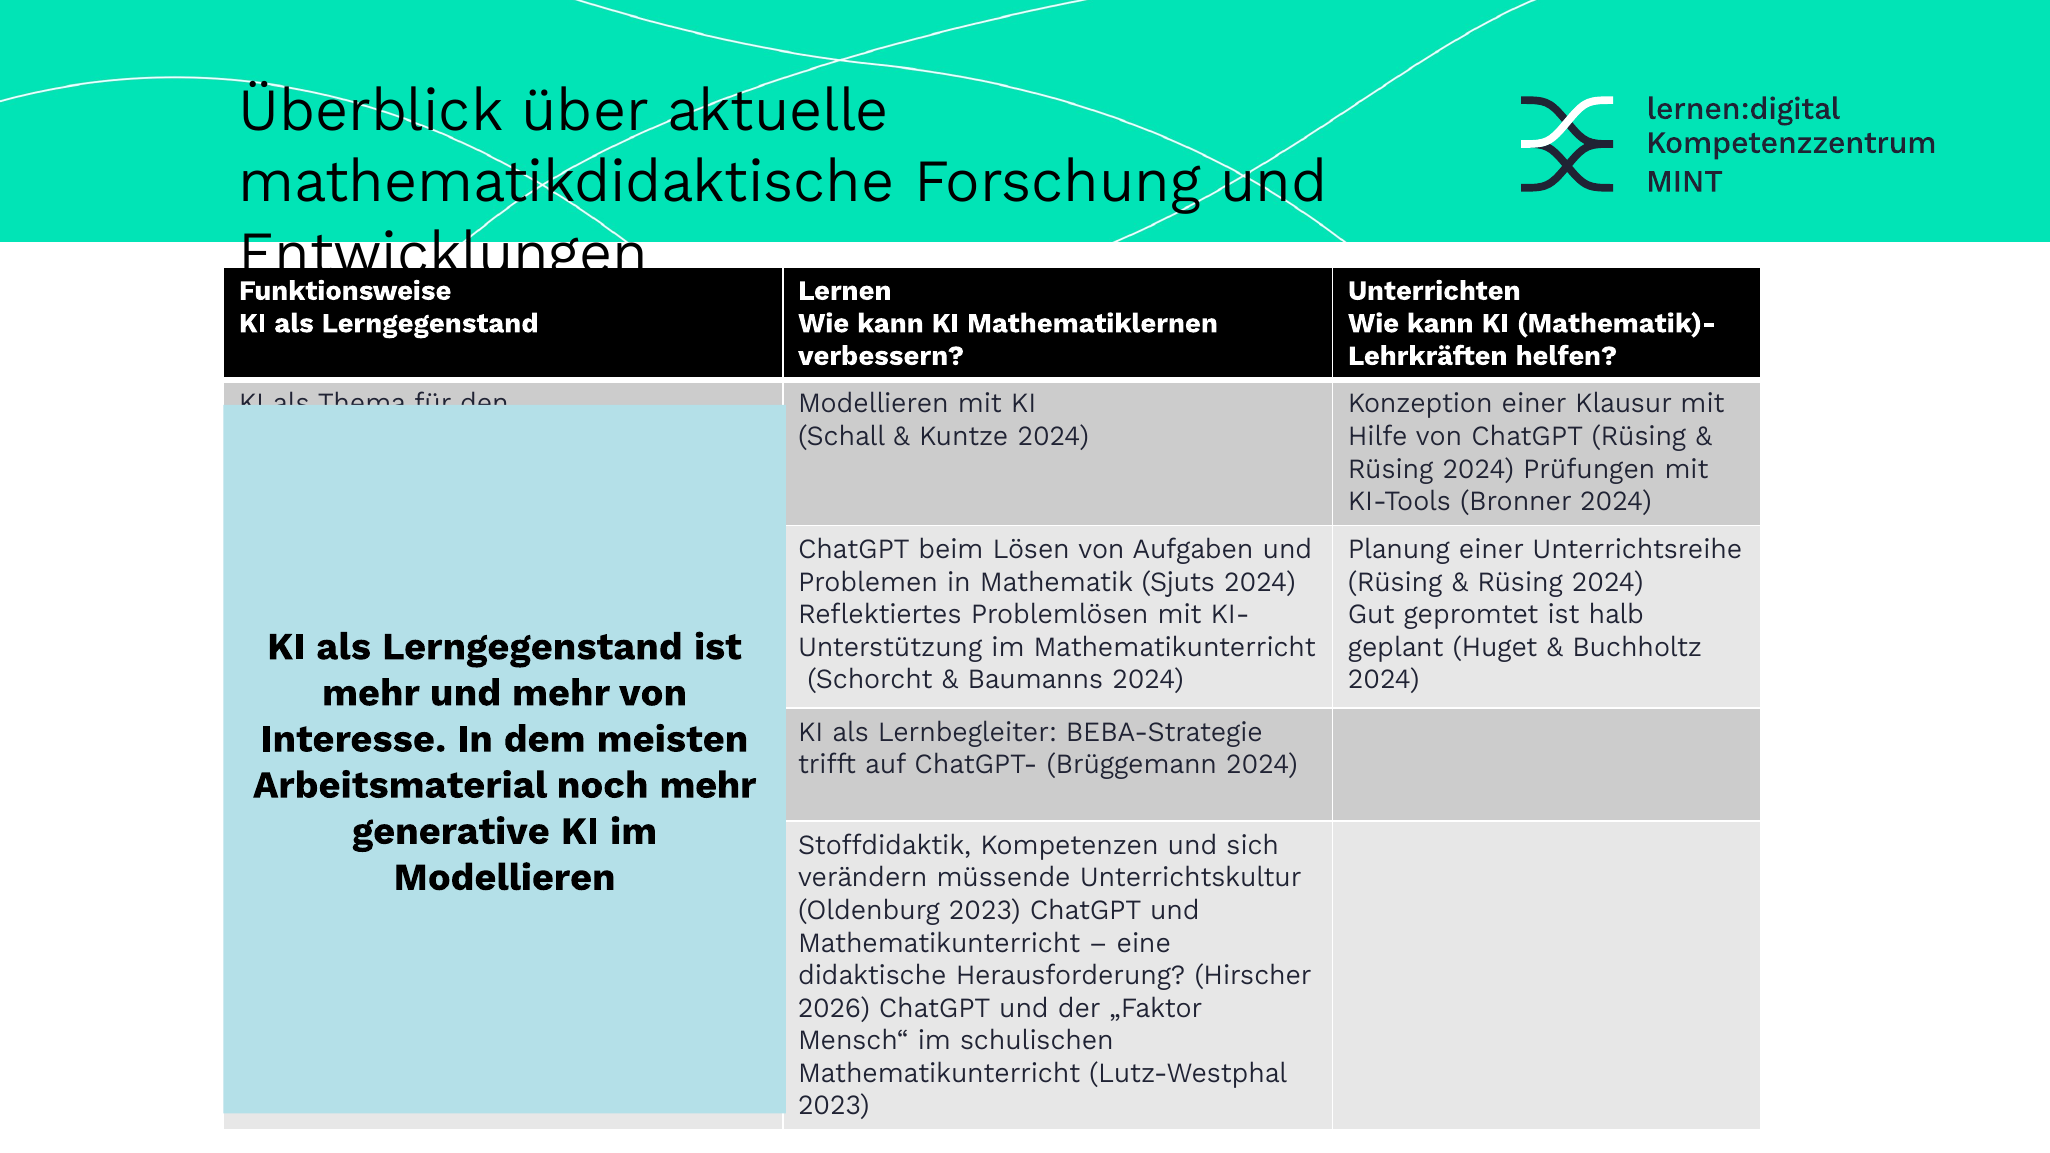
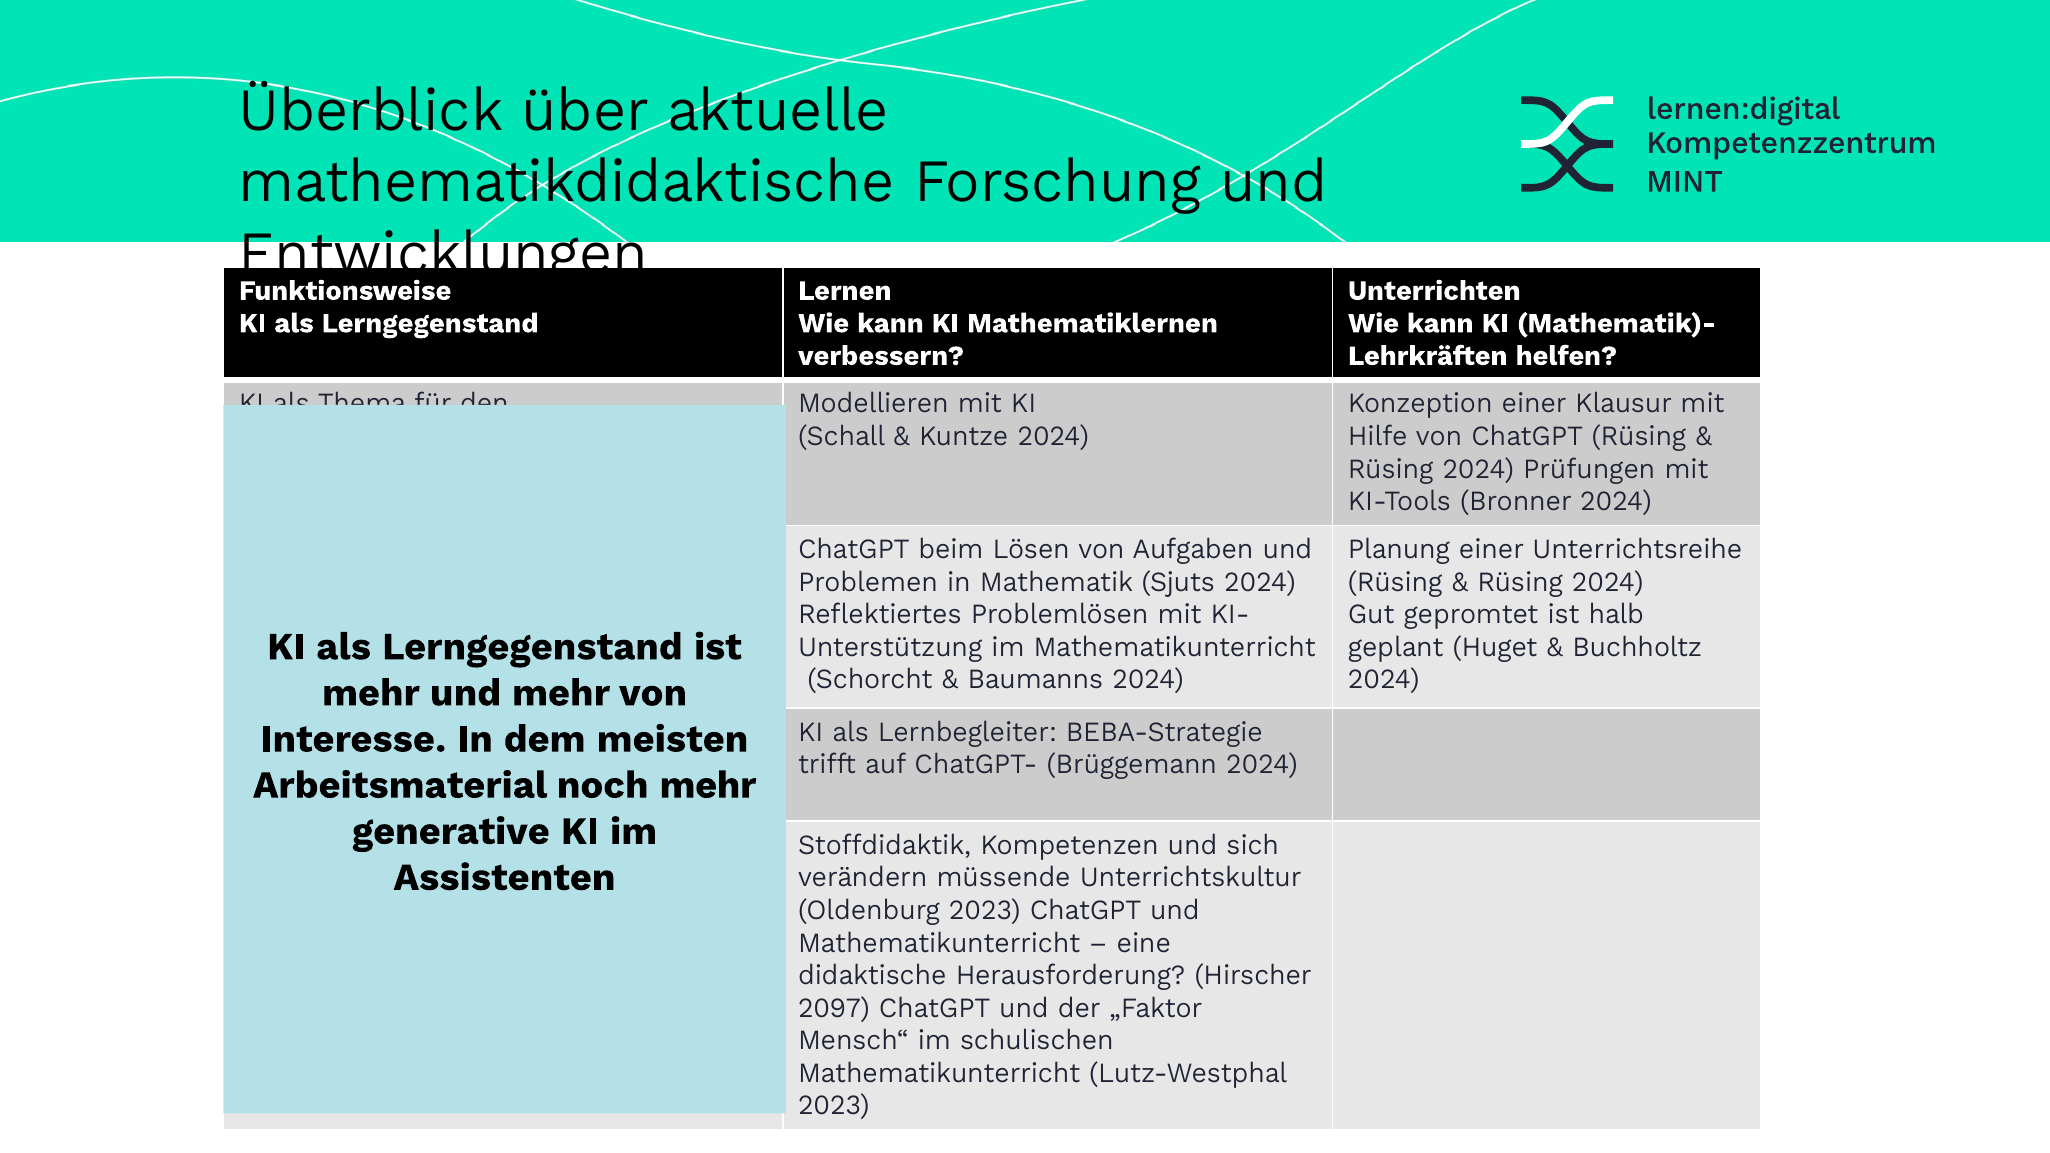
Modellieren: Modellieren -> Assistenten (505, 877)
2026: 2026 -> 2097 (834, 1008)
